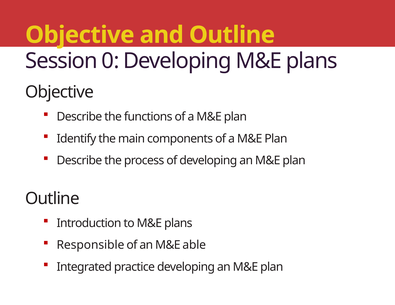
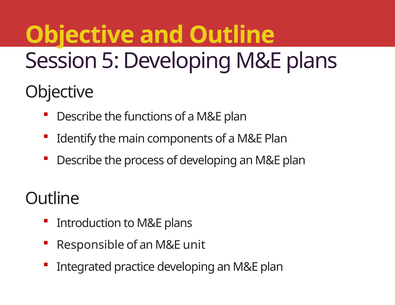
0: 0 -> 5 (110, 61)
able: able -> unit (194, 245)
